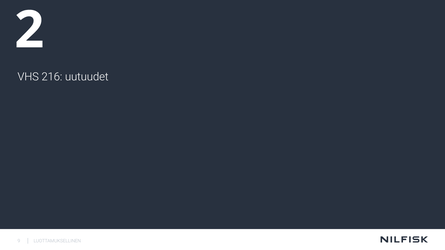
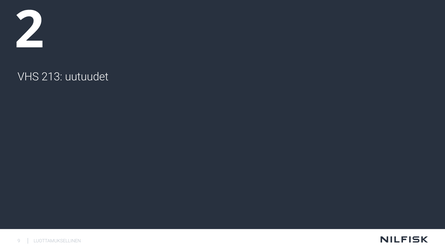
216: 216 -> 213 (52, 77)
